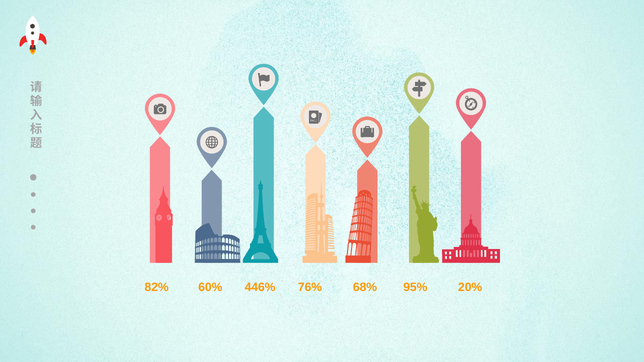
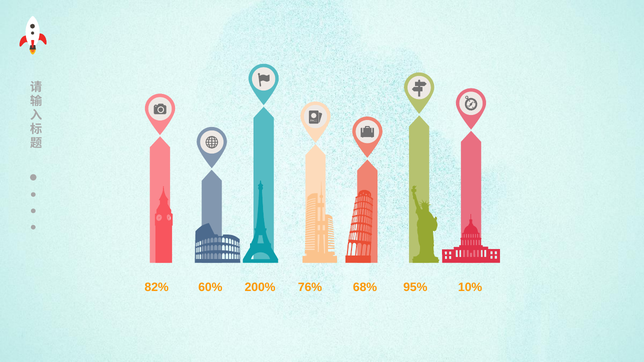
446%: 446% -> 200% (260, 288)
20%: 20% -> 10% (470, 288)
